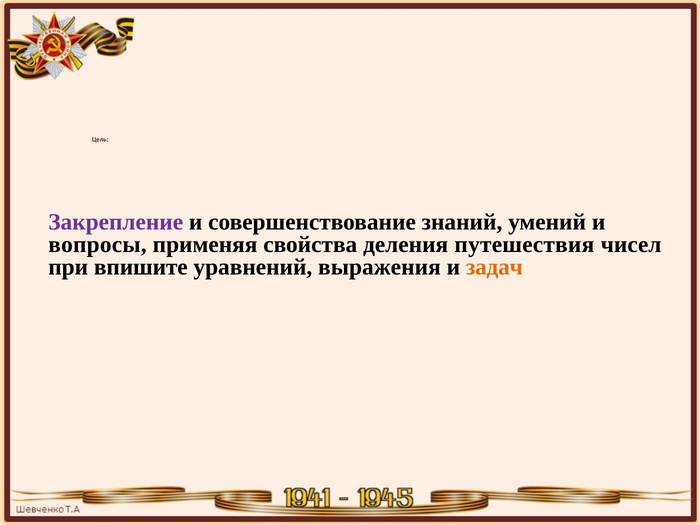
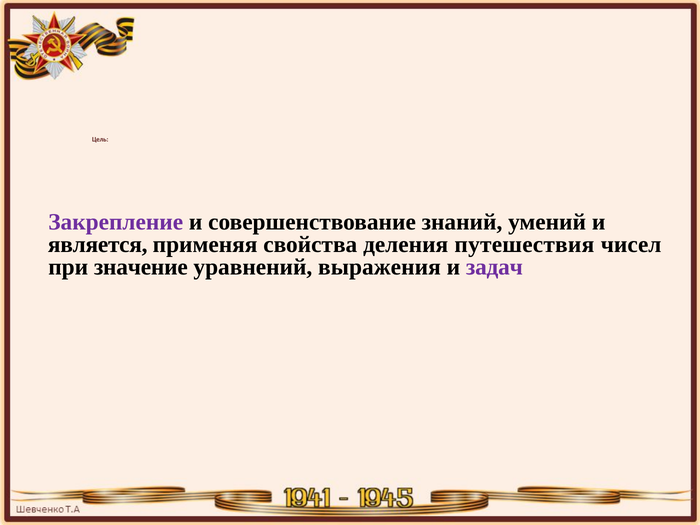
вопросы: вопросы -> является (98, 245)
впишите: впишите -> значение (141, 267)
задач colour: orange -> purple (494, 267)
